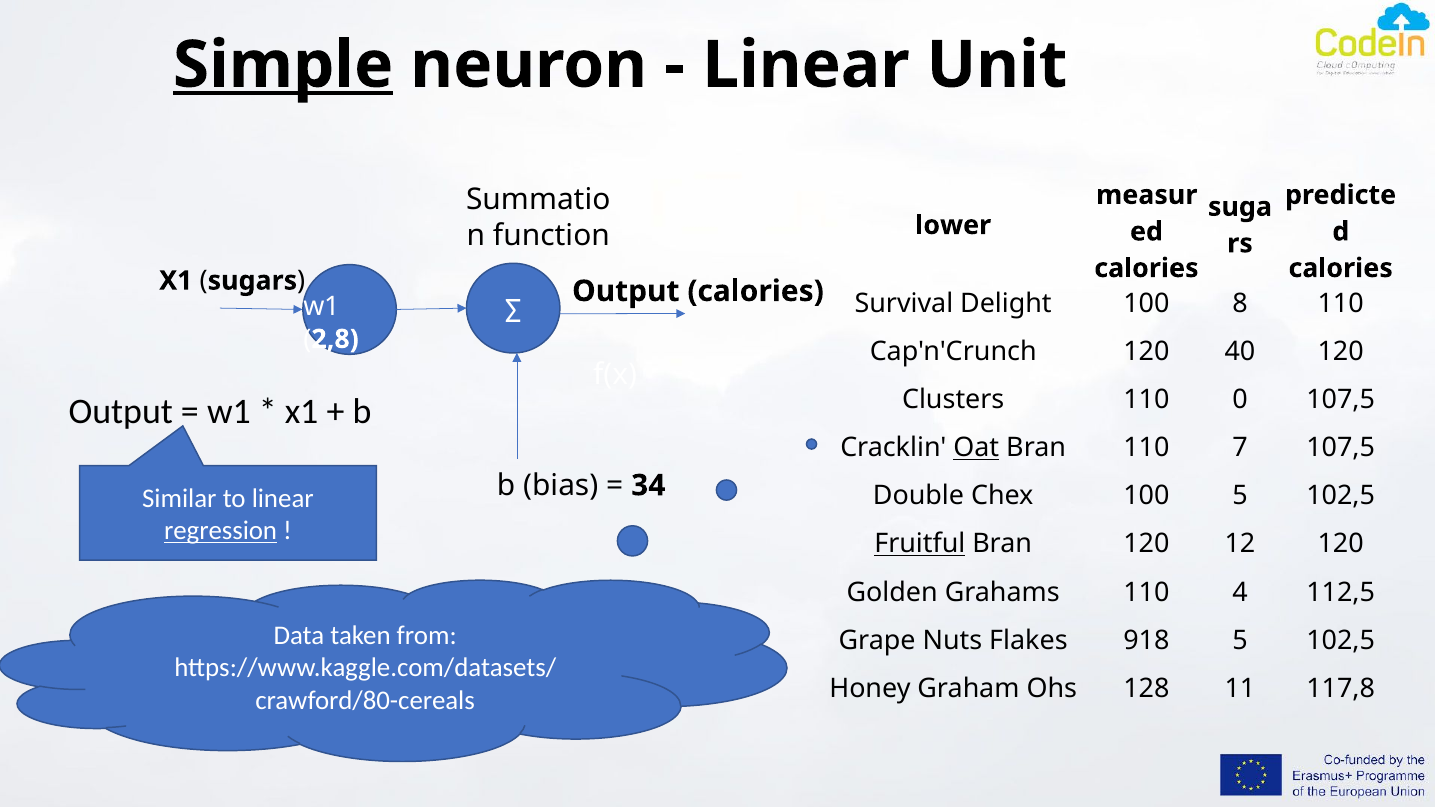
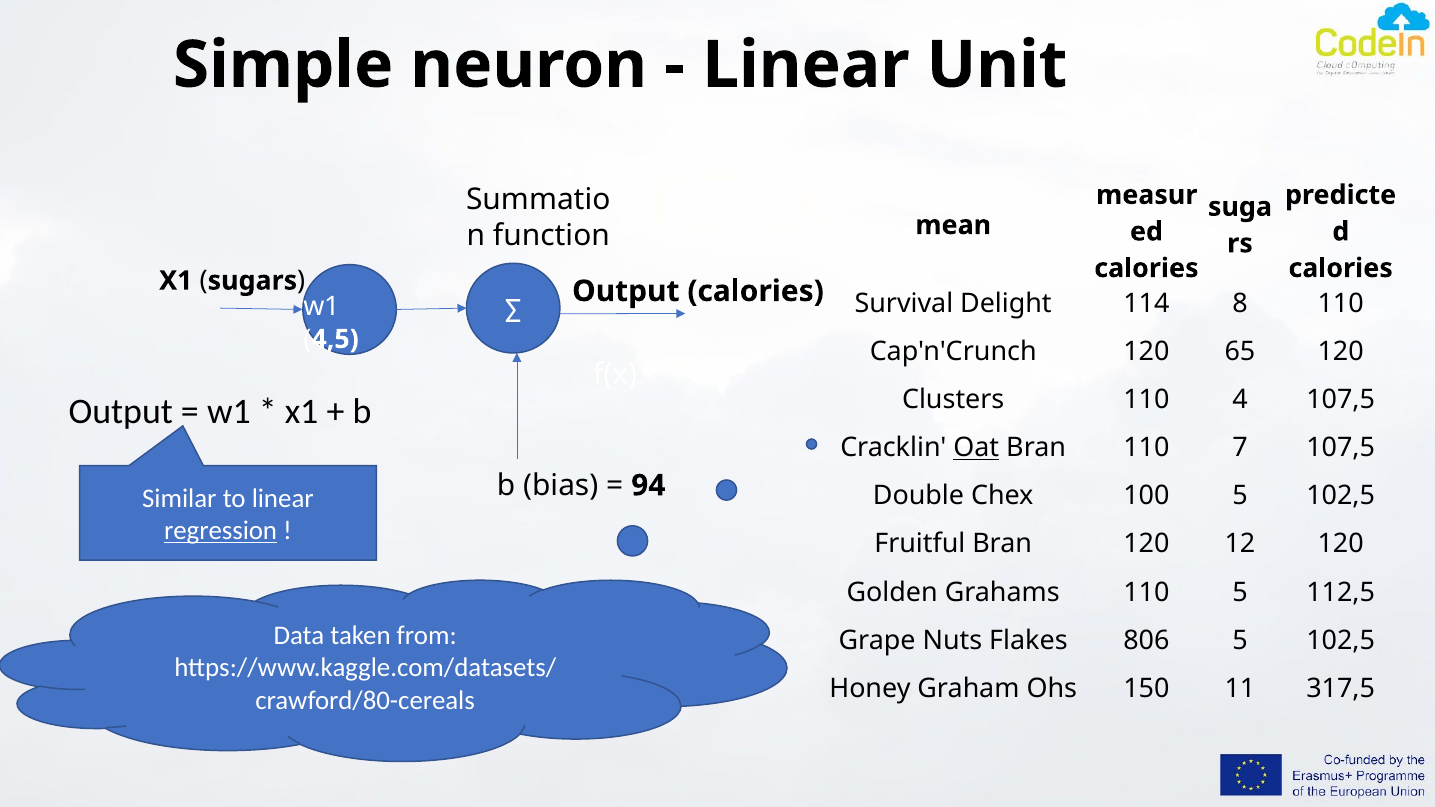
Simple underline: present -> none (283, 65)
lower: lower -> mean (953, 225)
Delight 100: 100 -> 114 (1146, 304)
2,8: 2,8 -> 4,5 (335, 339)
40: 40 -> 65 (1240, 352)
0: 0 -> 4 (1240, 400)
34: 34 -> 94 (648, 485)
Fruitful underline: present -> none (920, 544)
110 4: 4 -> 5 (1240, 592)
918: 918 -> 806 (1146, 640)
128: 128 -> 150 (1146, 689)
117,8: 117,8 -> 317,5 (1341, 689)
